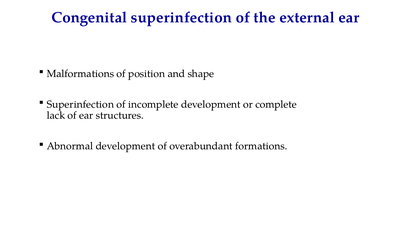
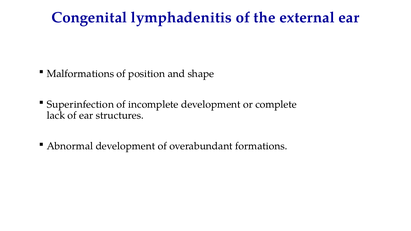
Congenital superinfection: superinfection -> lymphadenitis (181, 18)
